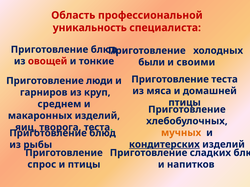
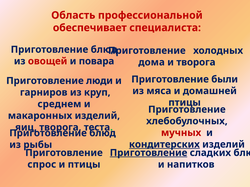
уникальность: уникальность -> обеспечивает (90, 28)
тонкие: тонкие -> повара (96, 61)
были: были -> дома (152, 62)
и своими: своими -> творога (196, 62)
Приготовление теста: теста -> были (225, 79)
мучных colour: orange -> red (181, 133)
Приготовление underline: none -> present (149, 153)
